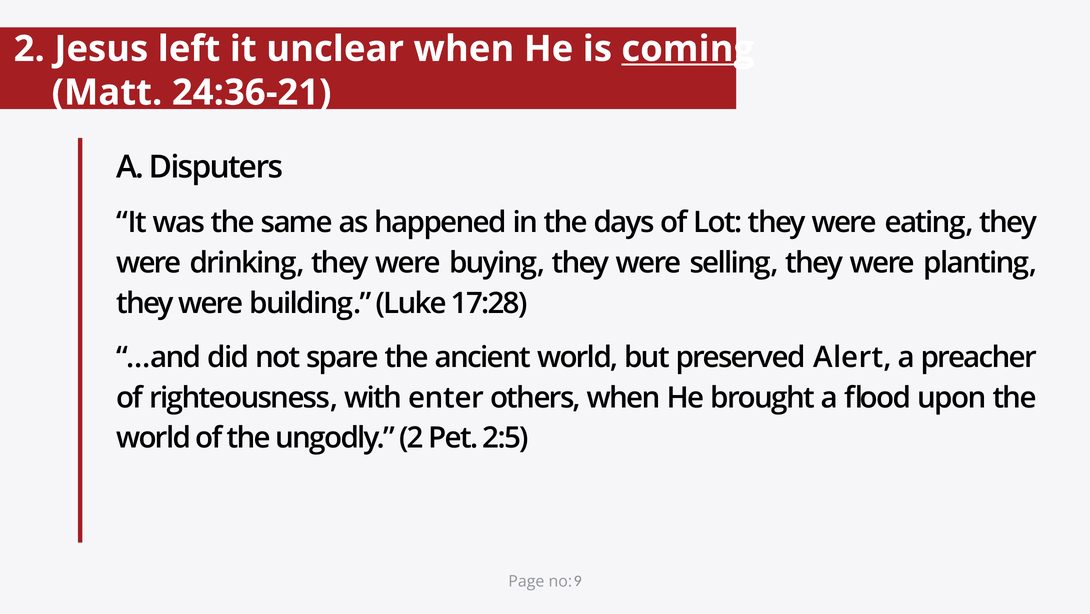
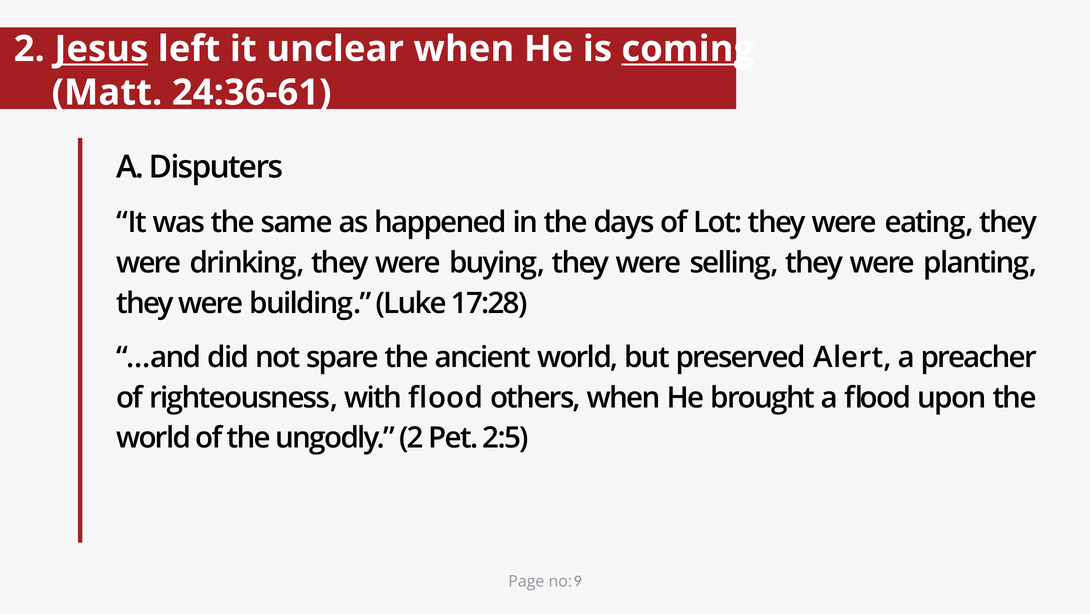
Jesus underline: none -> present (101, 49)
24:36-21: 24:36-21 -> 24:36-61 (252, 93)
with enter: enter -> flood (446, 398)
